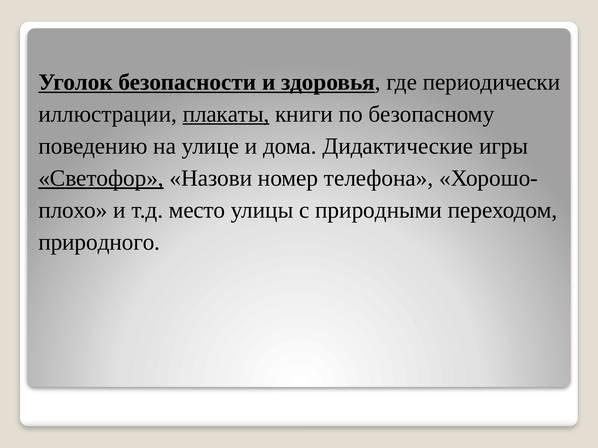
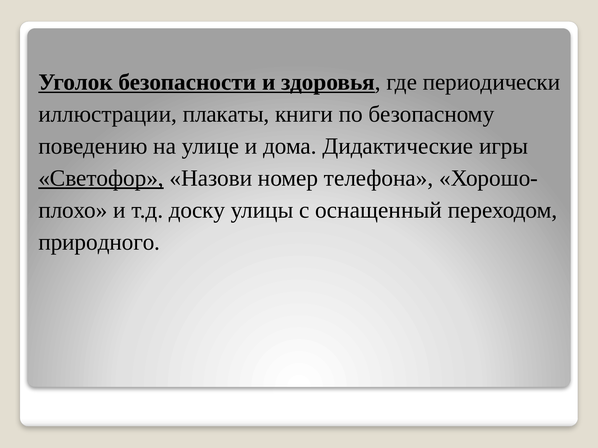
плакаты underline: present -> none (226, 114)
место: место -> доску (197, 210)
природными: природными -> оснащенный (379, 210)
